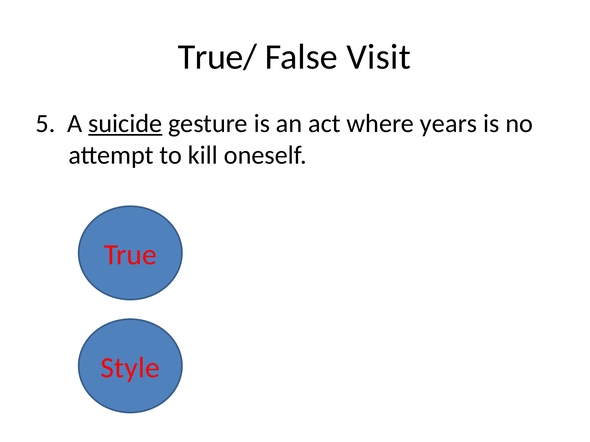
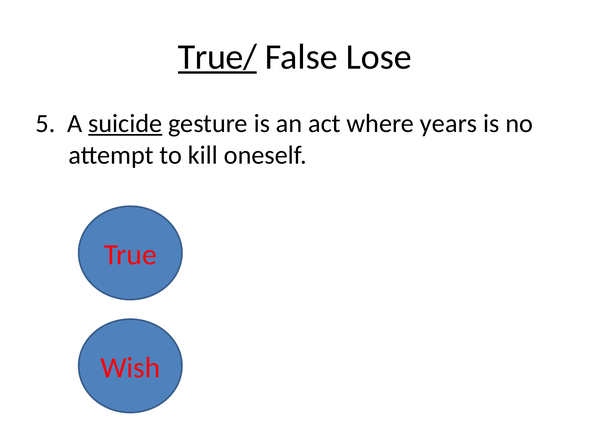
True/ underline: none -> present (217, 57)
Visit: Visit -> Lose (379, 57)
Style: Style -> Wish (130, 368)
